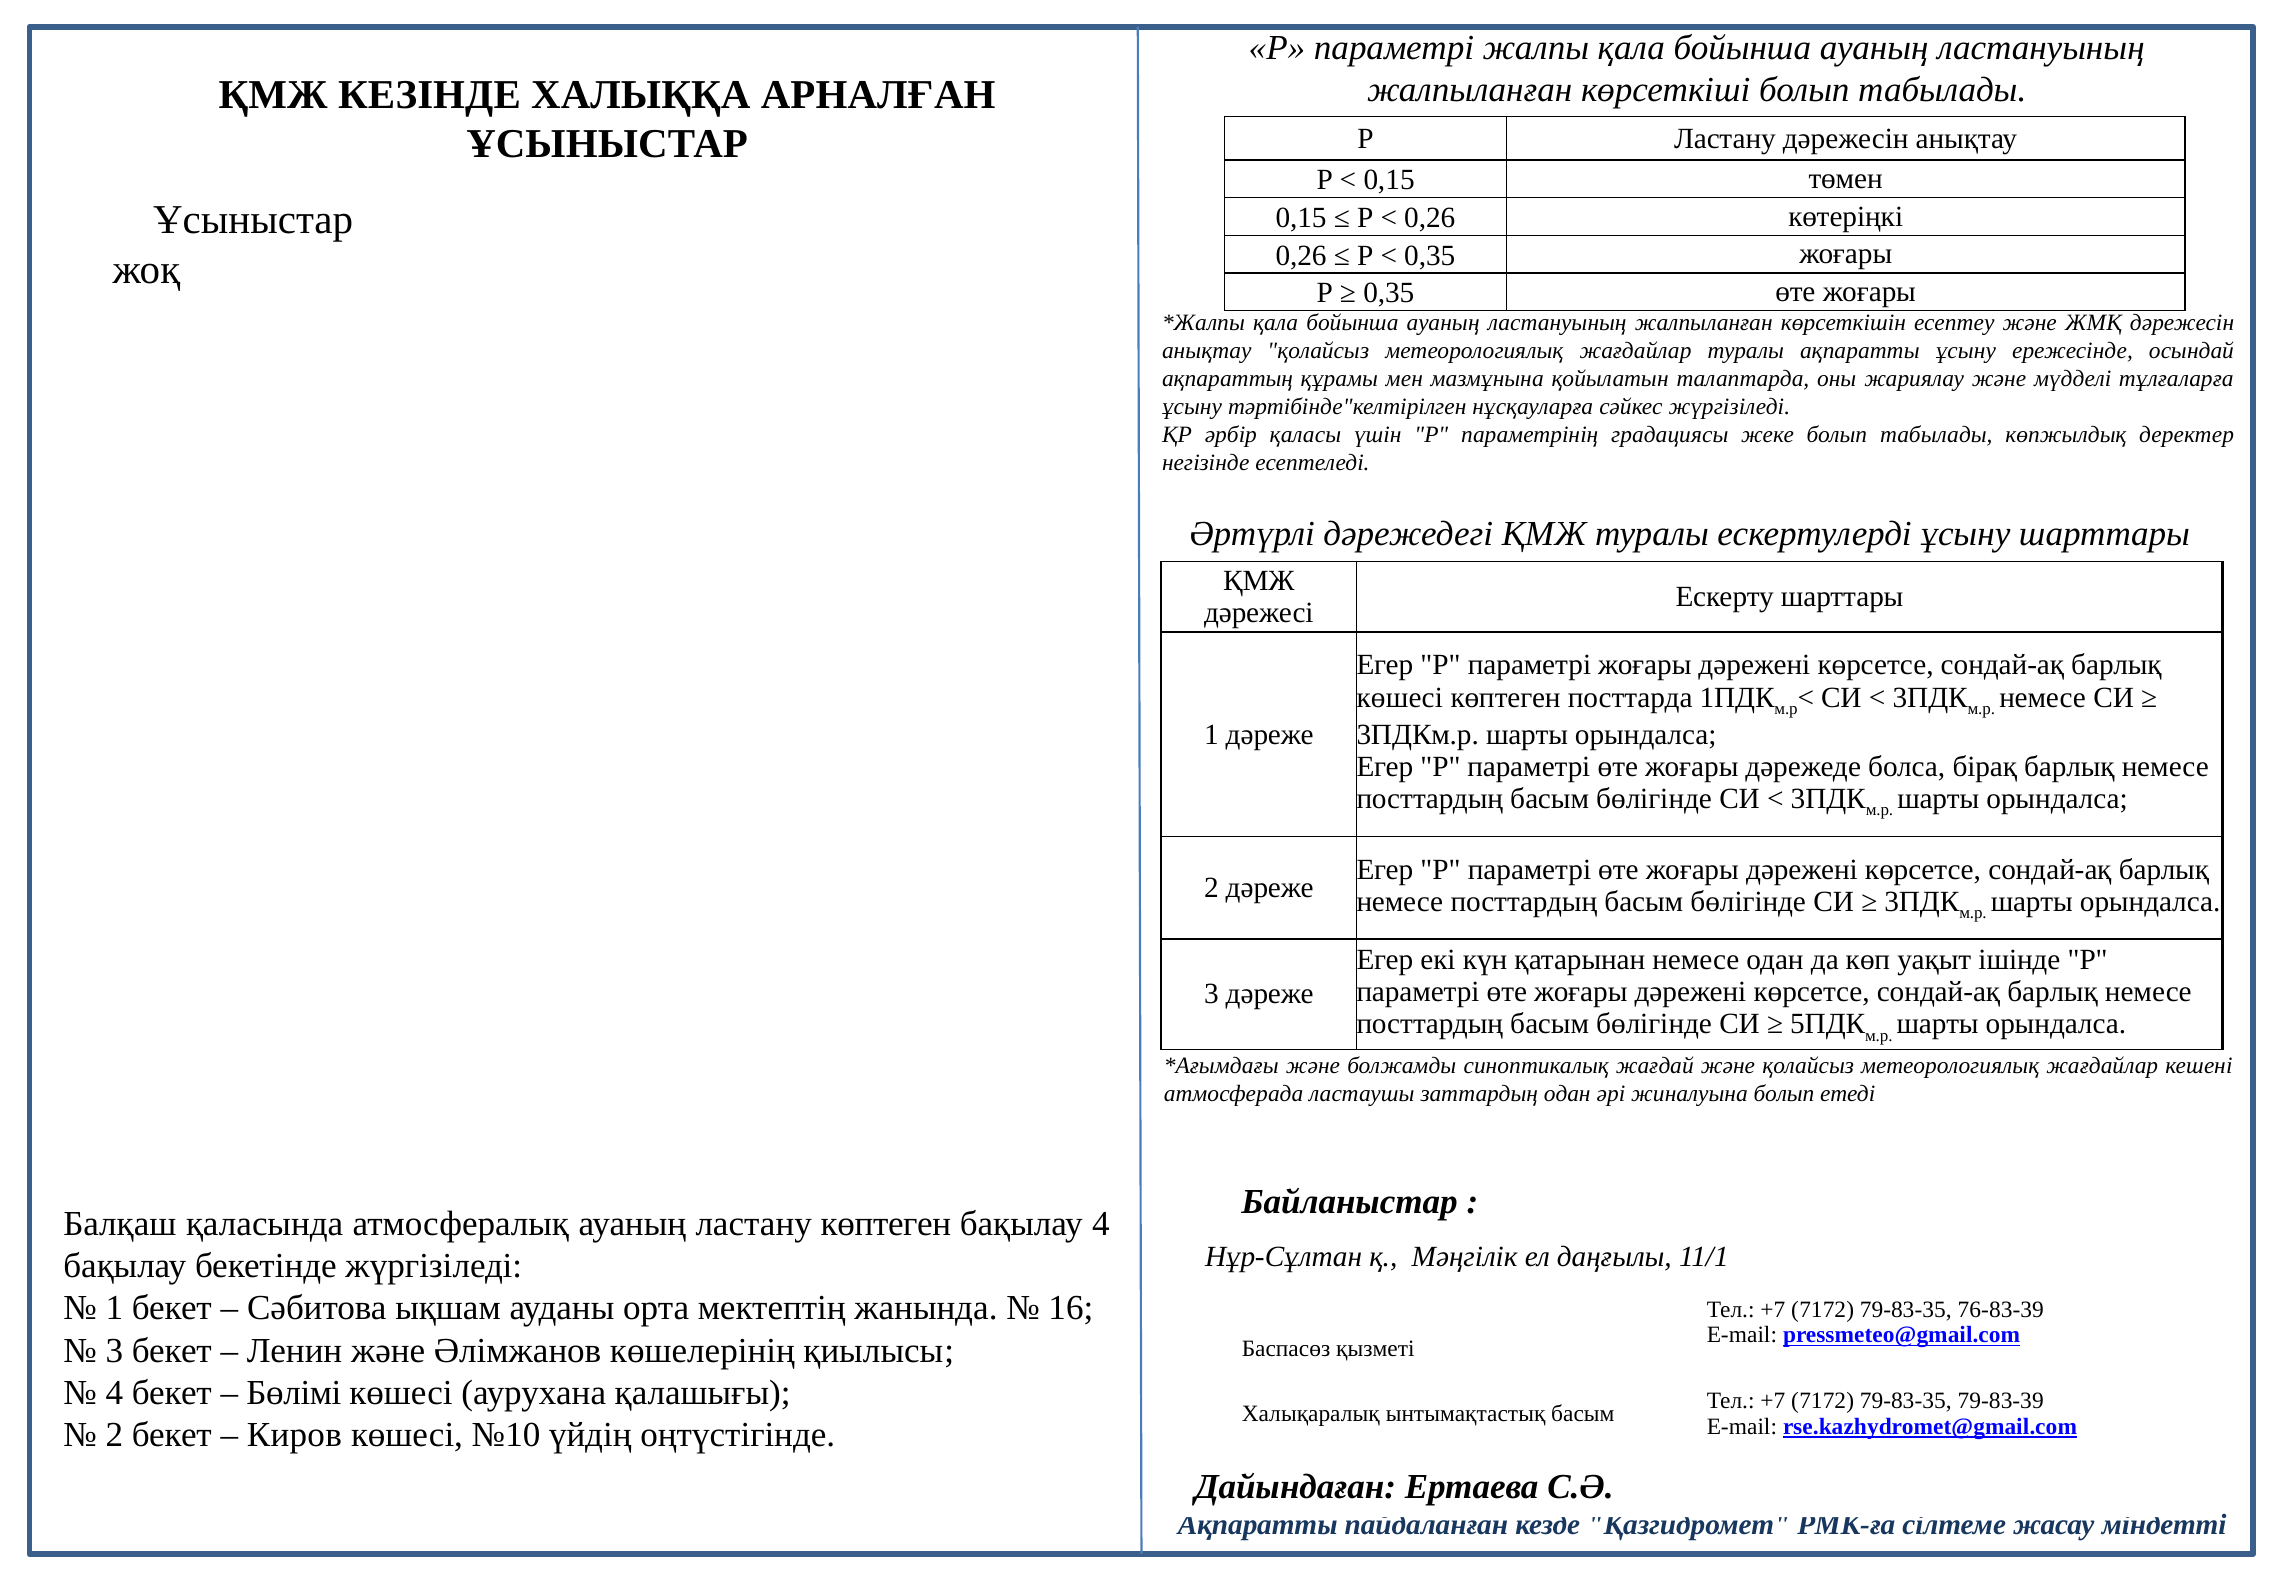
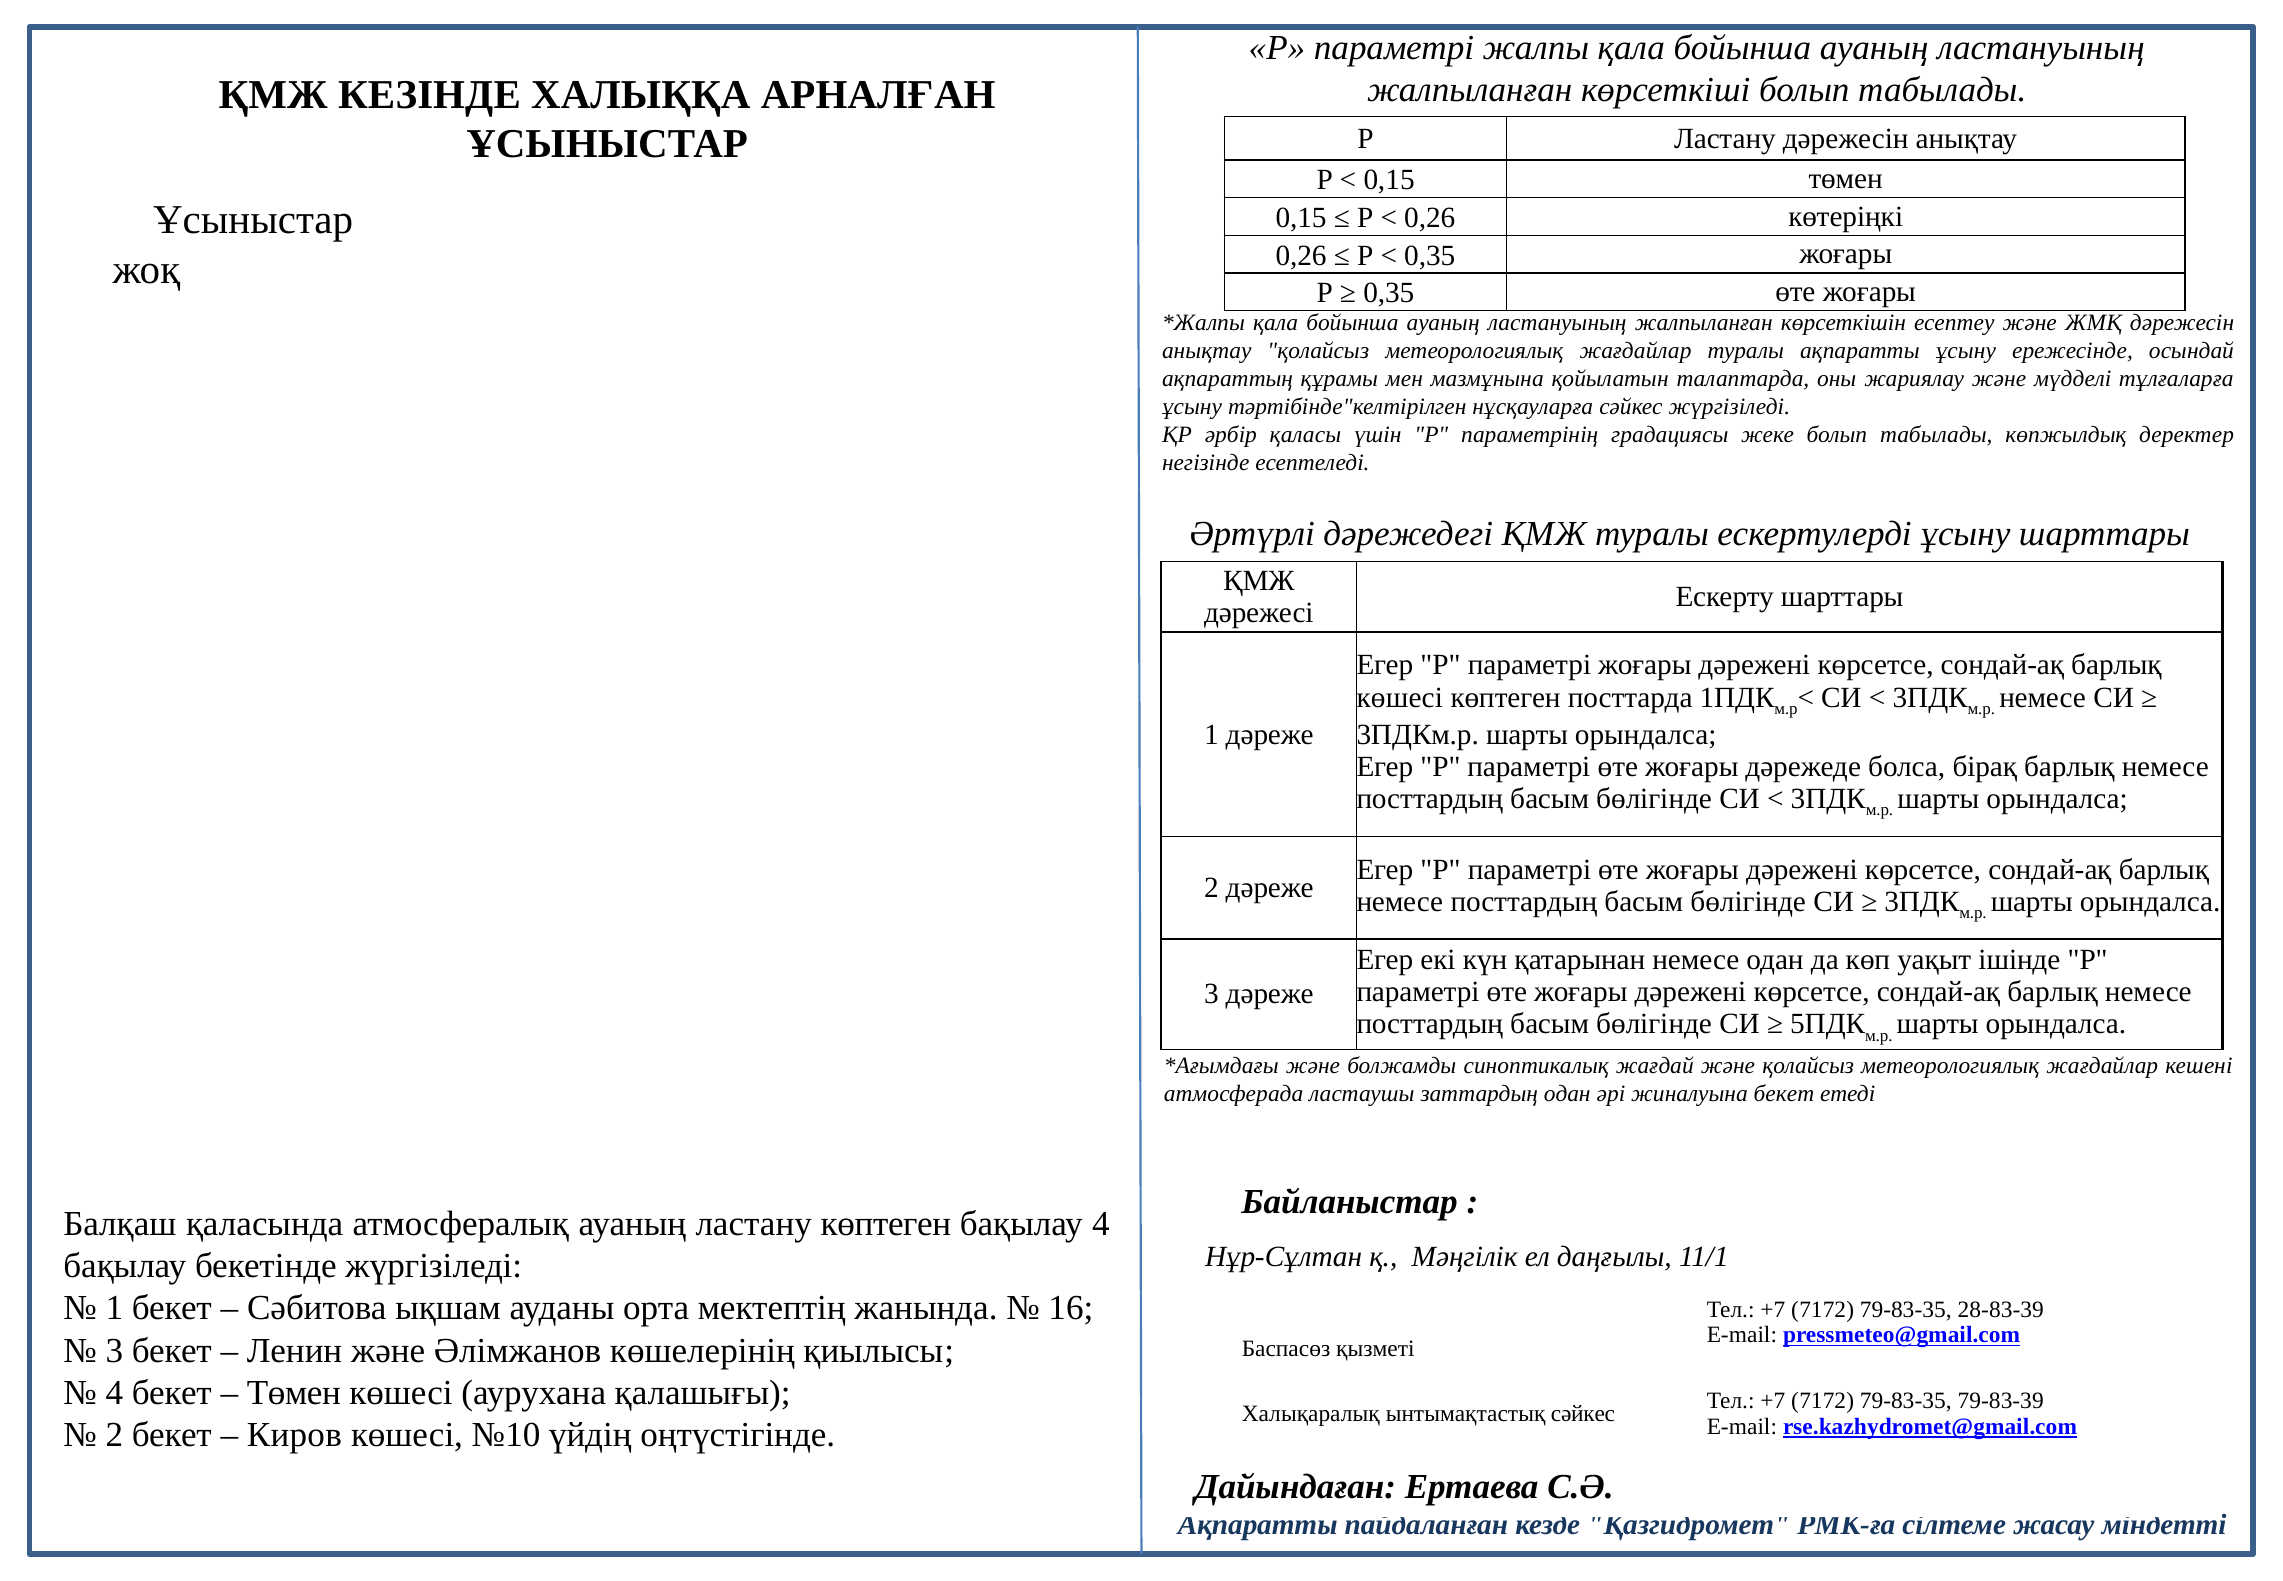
жиналуына болып: болып -> бекет (1784, 1094)
76-83-39: 76-83-39 -> 28-83-39 (2001, 1309)
Бөлімі: Бөлімі -> Төмен (294, 1392)
ынтымақтастық басым: басым -> сәйкес (1583, 1413)
